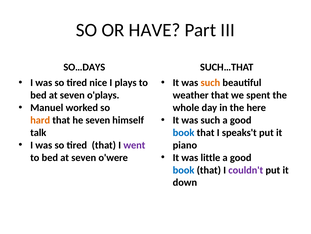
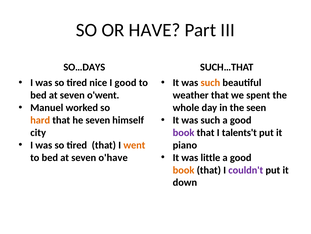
I plays: plays -> good (126, 82)
o'plays: o'plays -> o'went (103, 95)
here: here -> seen (256, 107)
talk: talk -> city (38, 132)
book colour: blue -> purple (184, 132)
speaks't: speaks't -> talents't (239, 132)
went colour: purple -> orange (134, 145)
o'were: o'were -> o'have (113, 157)
book colour: blue -> orange (184, 170)
